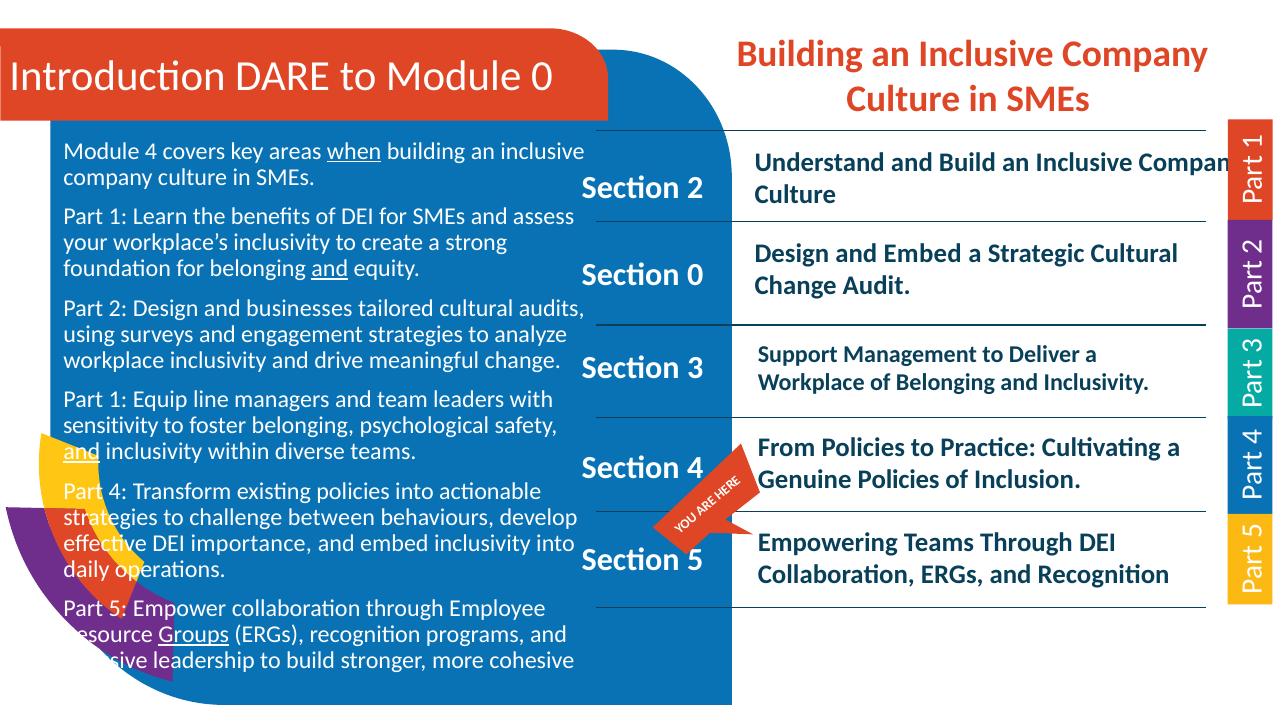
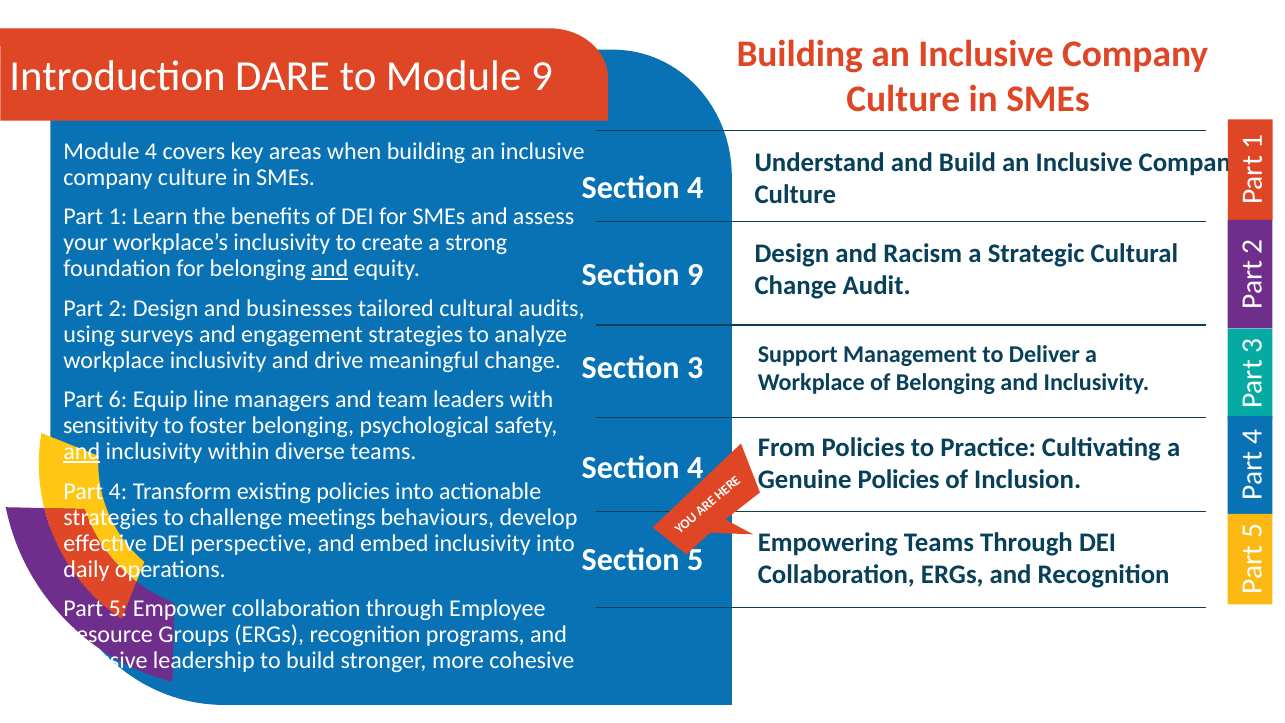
Module 0: 0 -> 9 (542, 76)
when underline: present -> none (354, 151)
2: 2 -> 4 (695, 188)
Design and Embed: Embed -> Racism (923, 254)
Section 0: 0 -> 9 (695, 275)
1: 1 -> 6 (118, 400)
between: between -> meetings (332, 517)
importance: importance -> perspective (251, 543)
Groups underline: present -> none (194, 635)
